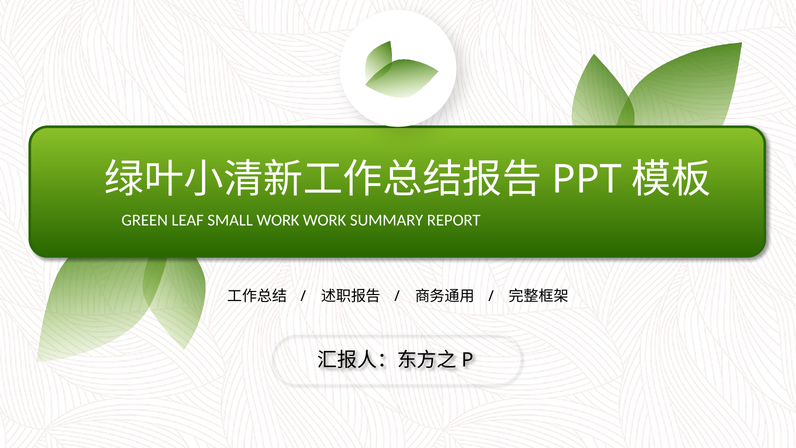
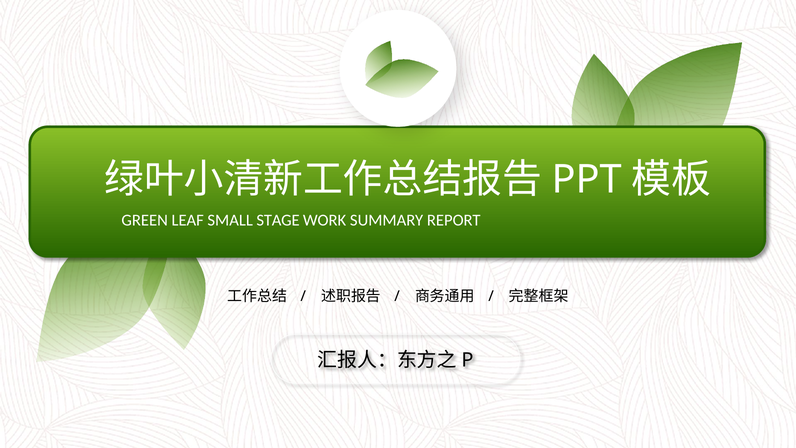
SMALL WORK: WORK -> STAGE (278, 220)
